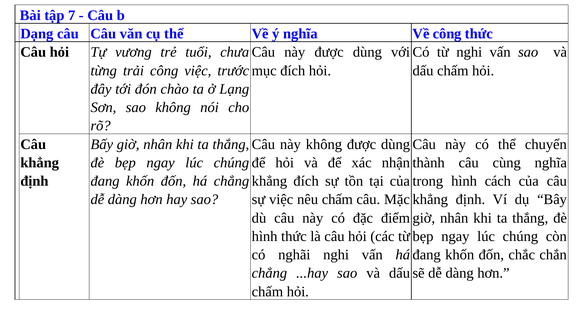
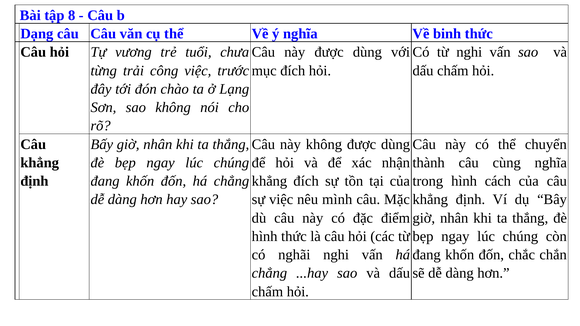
7: 7 -> 8 (72, 15)
Về công: công -> binh (447, 34)
nêu chấm: chấm -> mình (337, 200)
